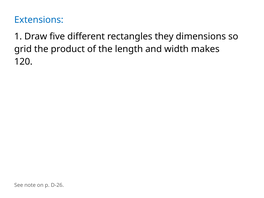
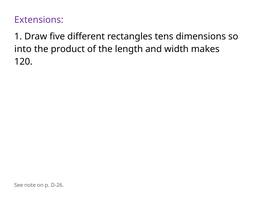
Extensions colour: blue -> purple (39, 20)
they: they -> tens (164, 36)
grid: grid -> into (23, 49)
